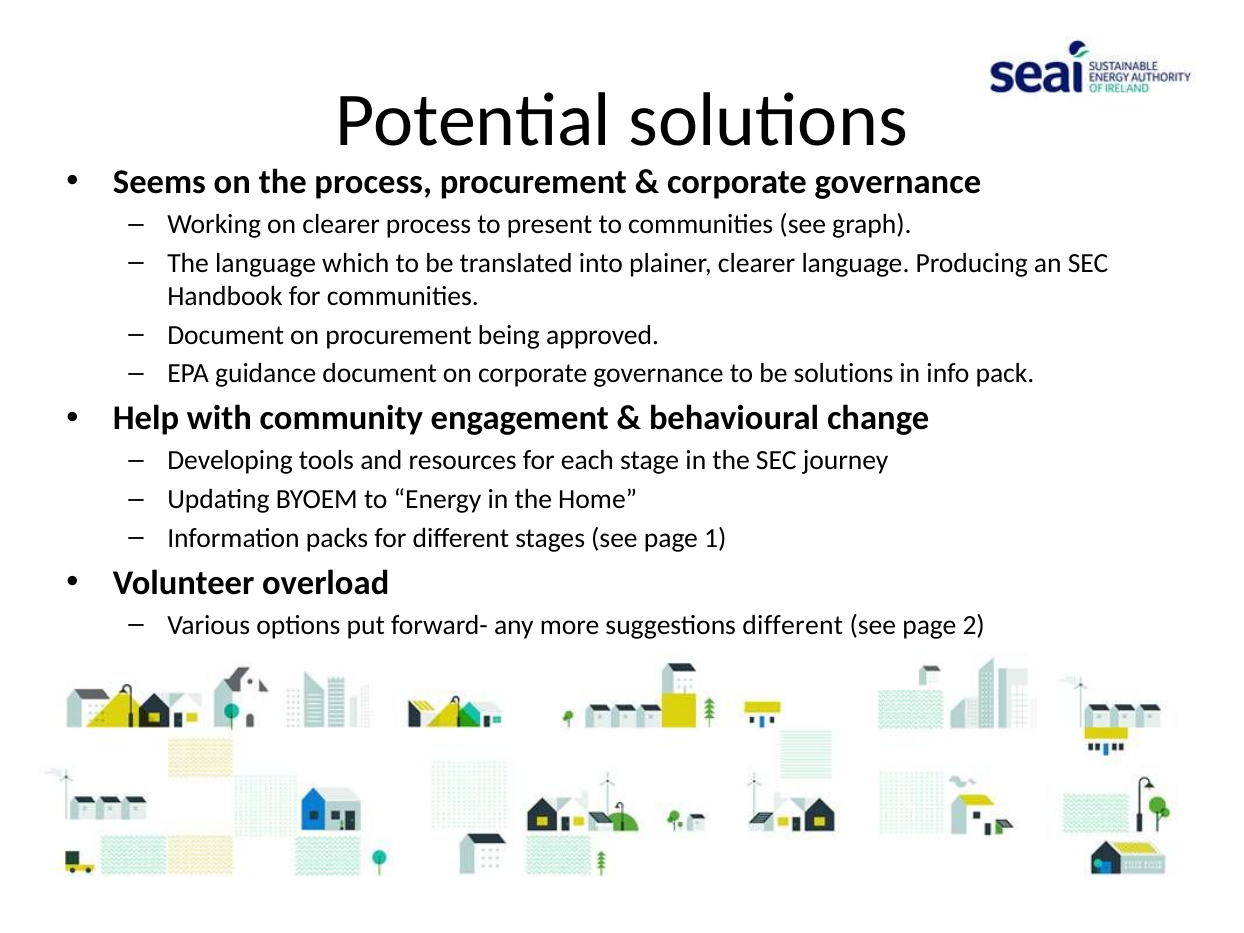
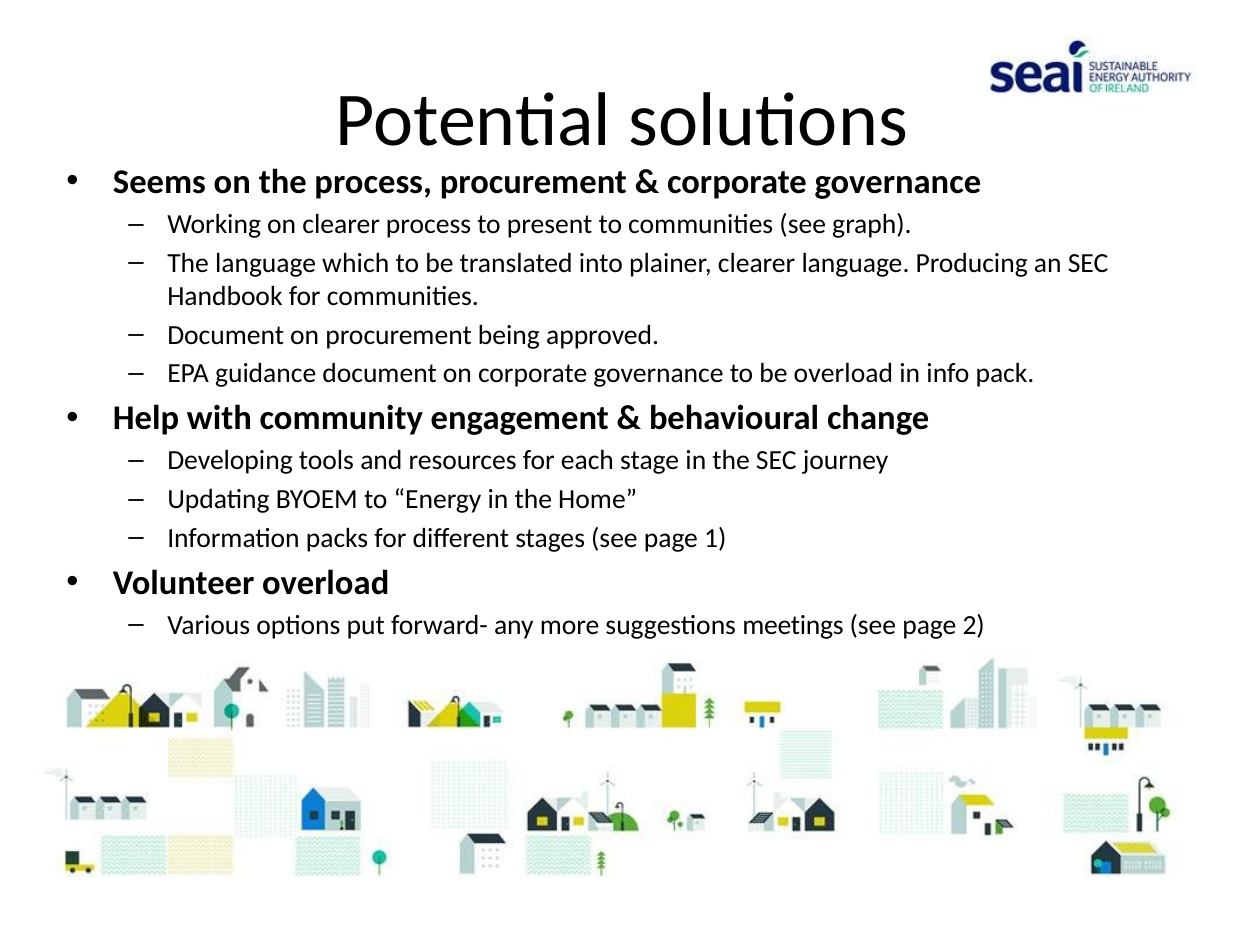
be solutions: solutions -> overload (843, 374)
suggestions different: different -> meetings (793, 625)
